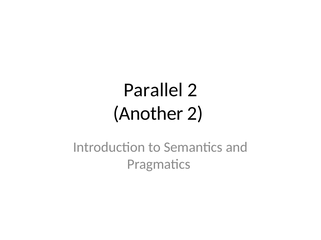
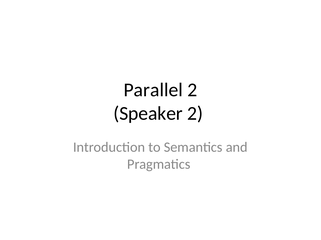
Another: Another -> Speaker (148, 114)
